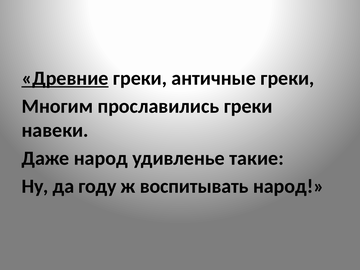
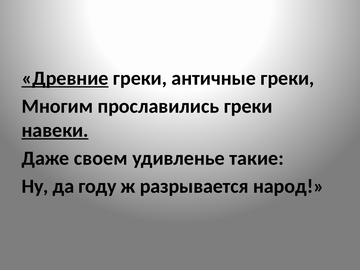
навеки underline: none -> present (55, 130)
Даже народ: народ -> своем (101, 158)
воспитывать: воспитывать -> разрывается (194, 186)
